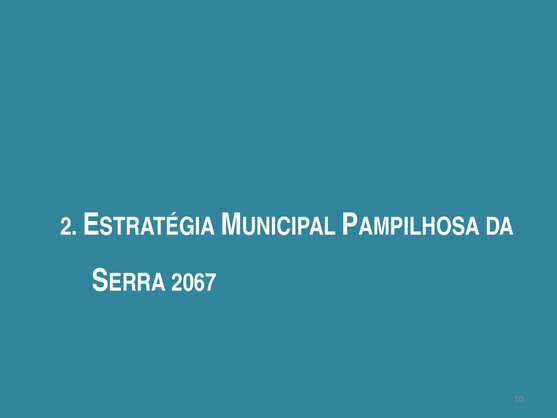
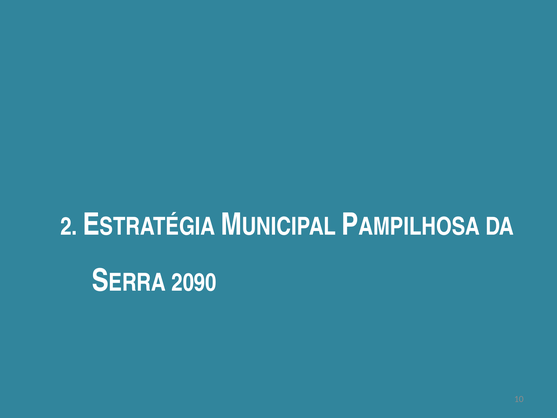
2067: 2067 -> 2090 (194, 282)
